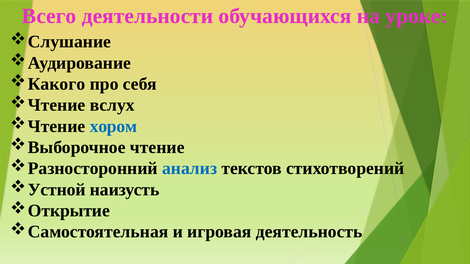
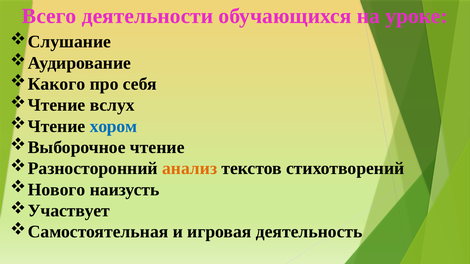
анализ colour: blue -> orange (190, 169)
Устной: Устной -> Нового (57, 190)
Открытие: Открытие -> Участвует (69, 211)
